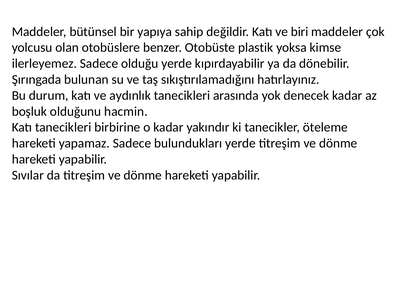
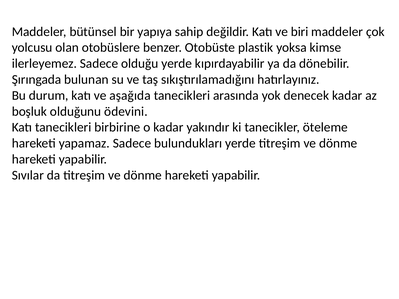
aydınlık: aydınlık -> aşağıda (130, 96)
hacmin: hacmin -> ödevini (126, 111)
